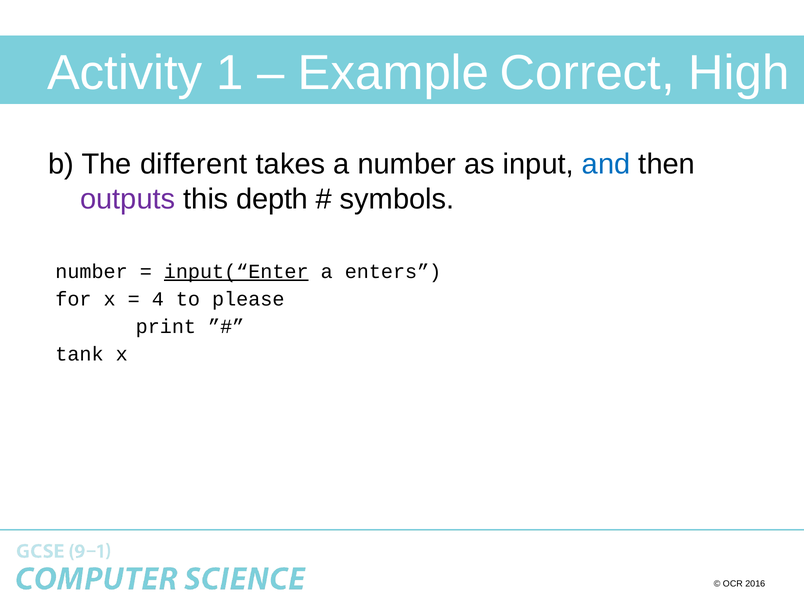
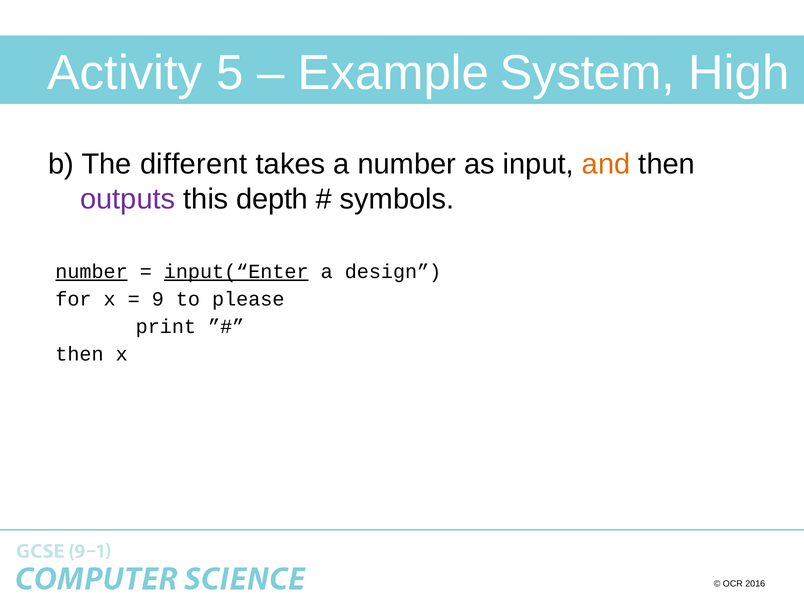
1: 1 -> 5 (230, 73)
Correct: Correct -> System (588, 73)
and colour: blue -> orange (606, 164)
number underline: none -> present (92, 272)
enters: enters -> design (393, 272)
4: 4 -> 9 (158, 299)
tank: tank -> then (79, 354)
